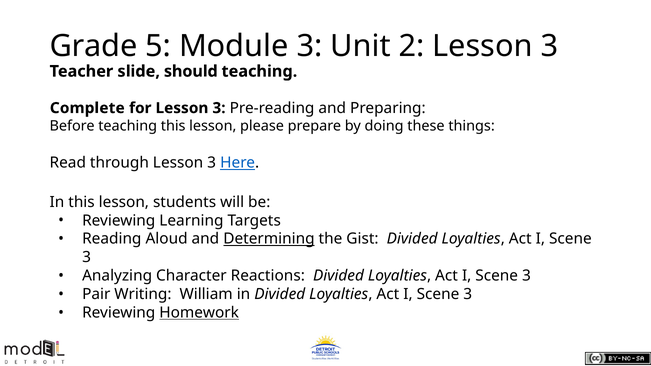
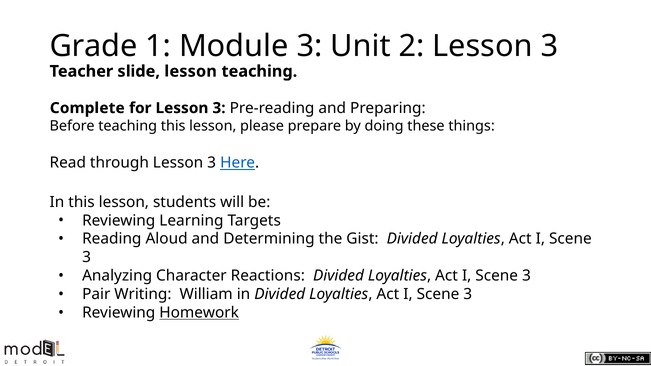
5: 5 -> 1 (158, 46)
slide should: should -> lesson (191, 71)
Determining underline: present -> none (269, 239)
